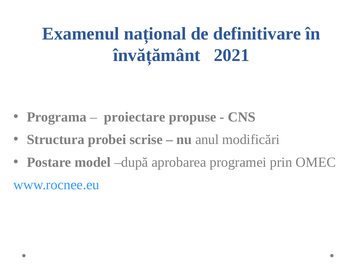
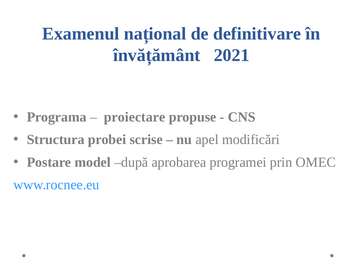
anul: anul -> apel (207, 139)
